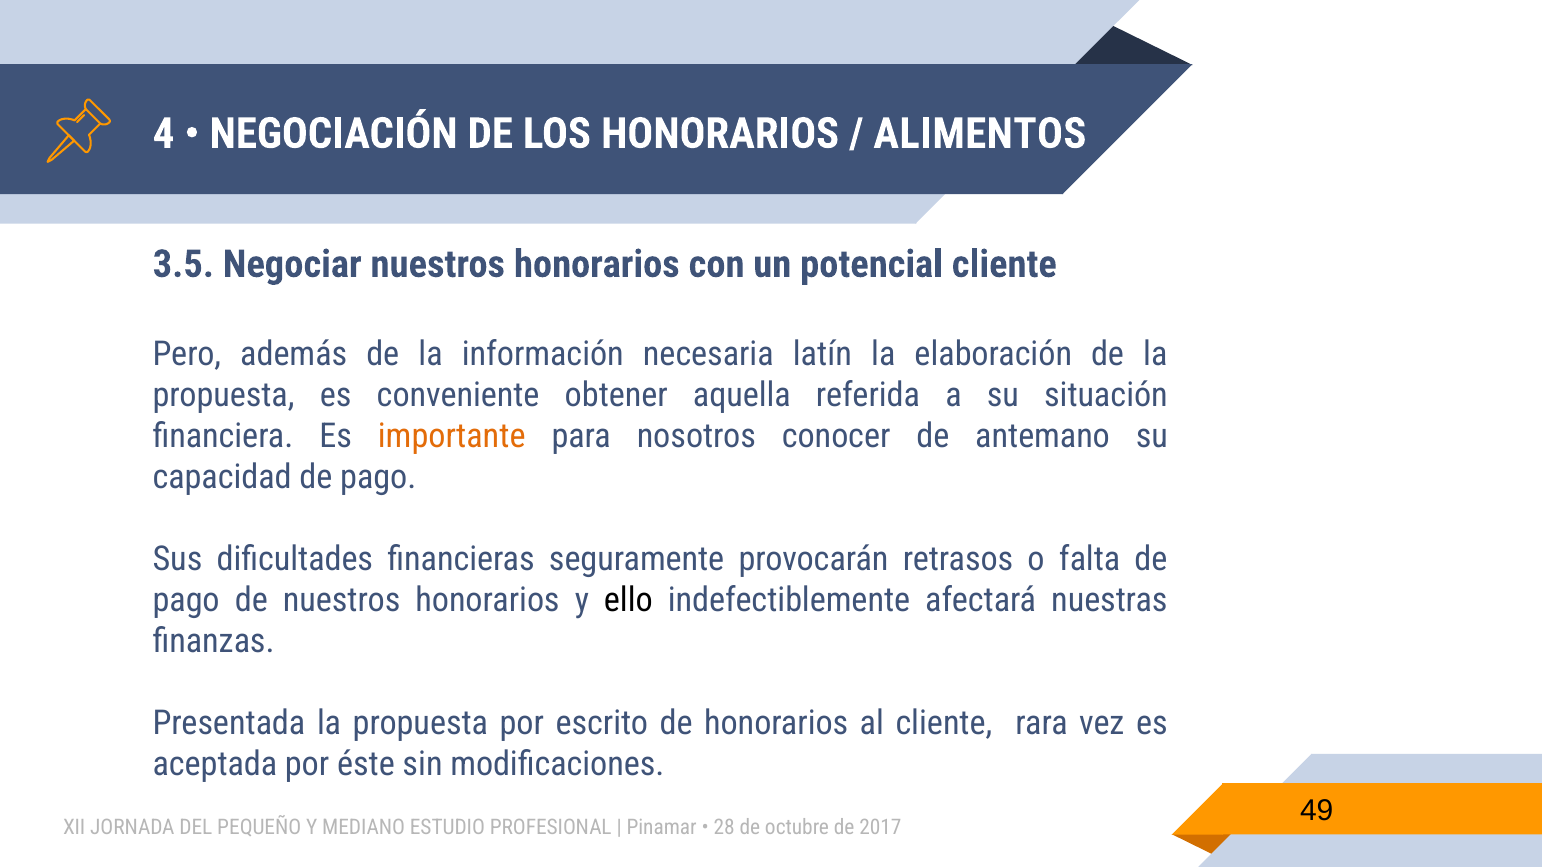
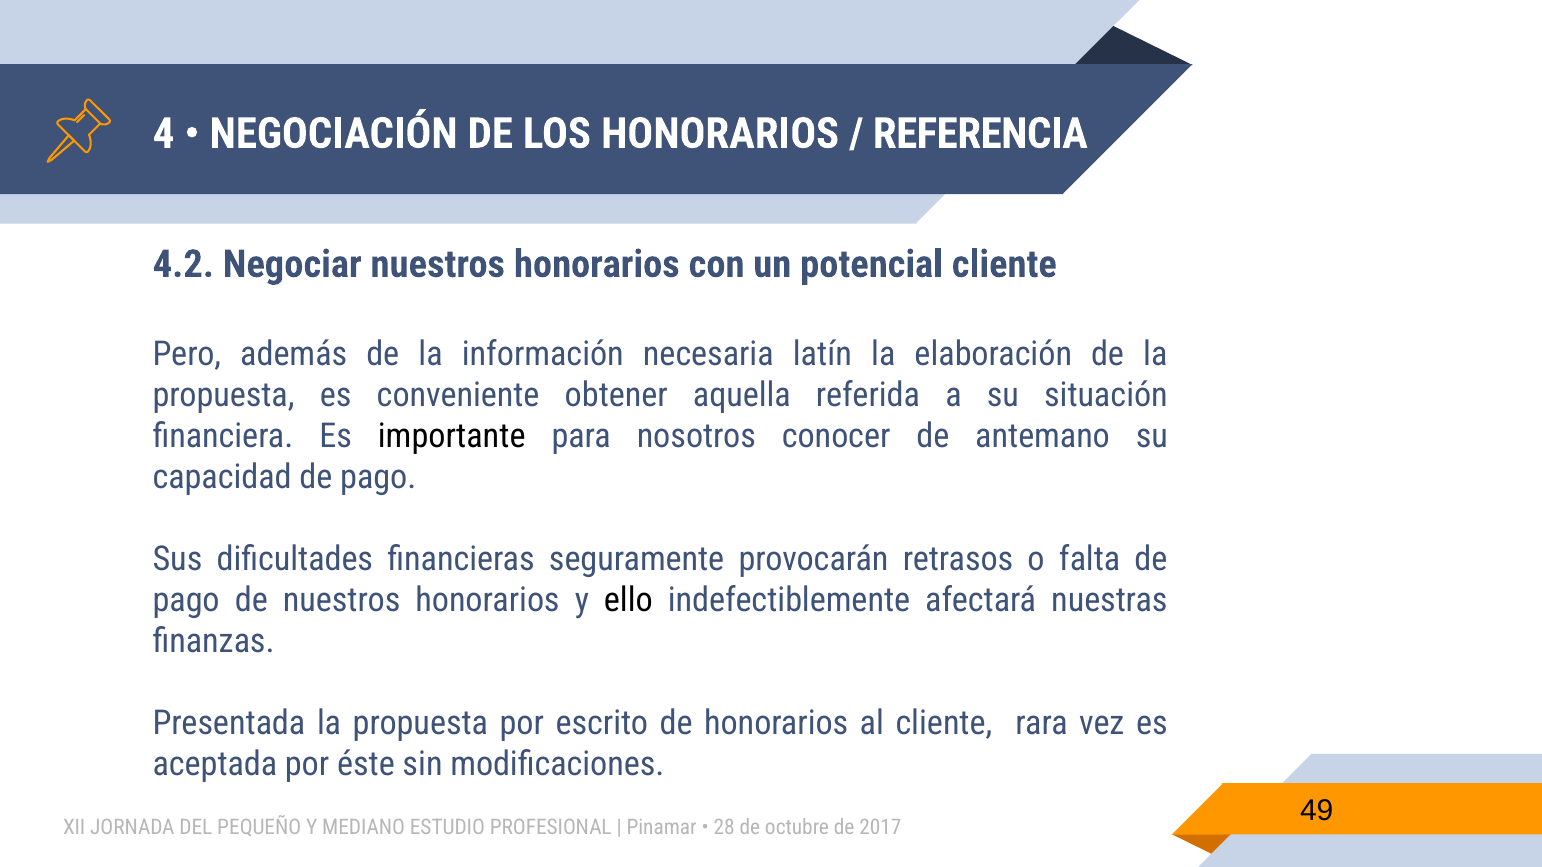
ALIMENTOS: ALIMENTOS -> REFERENCIA (980, 134)
3.5: 3.5 -> 4.2 (183, 264)
importante colour: orange -> black (452, 436)
